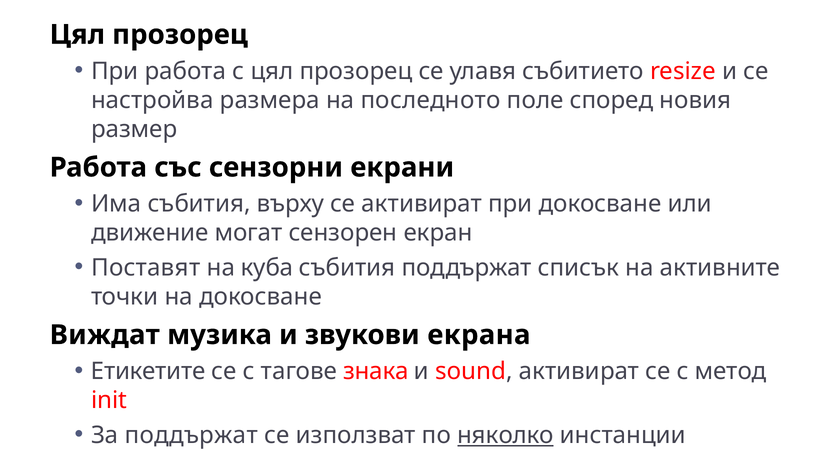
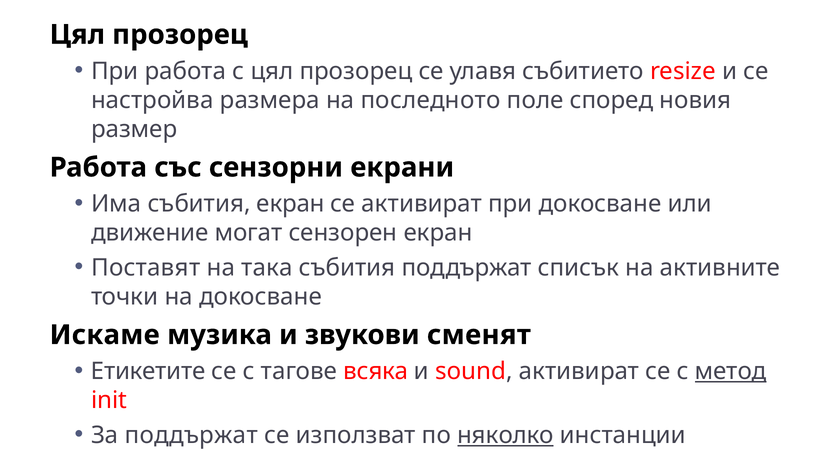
събития върху: върху -> екран (291, 204)
куба: куба -> така (267, 268)
Виждат: Виждат -> Искаме (105, 335)
екрана: екрана -> сменят (479, 335)
знака: знака -> всяка (376, 372)
метод underline: none -> present (731, 372)
